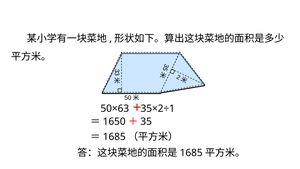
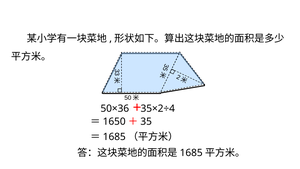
50×63: 50×63 -> 50×36 (115, 108)
35×2÷1: 35×2÷1 -> 35×2÷4 (158, 108)
